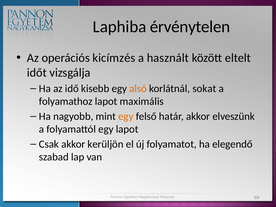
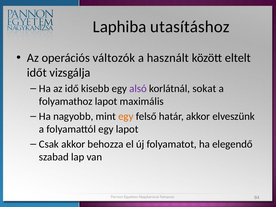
érvénytelen: érvénytelen -> utasításhoz (190, 27)
kicímzés: kicímzés -> változók (114, 58)
alsó colour: orange -> purple (138, 88)
kerüljön: kerüljön -> behozza (106, 144)
